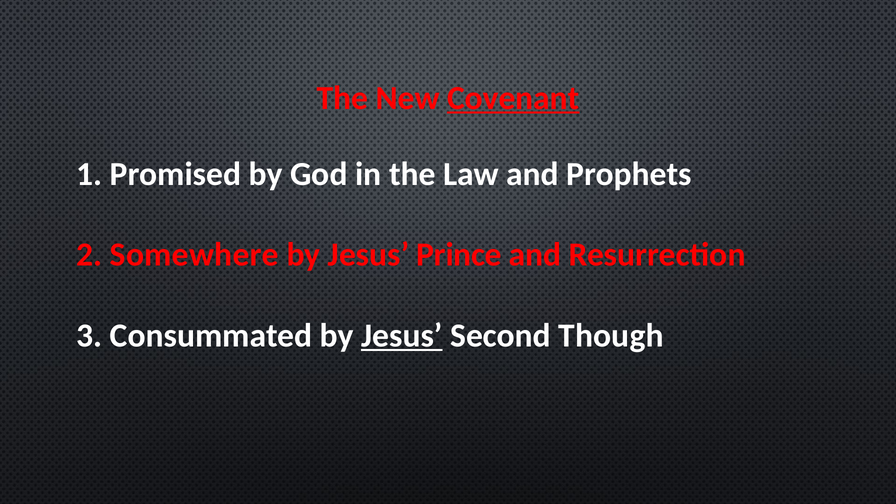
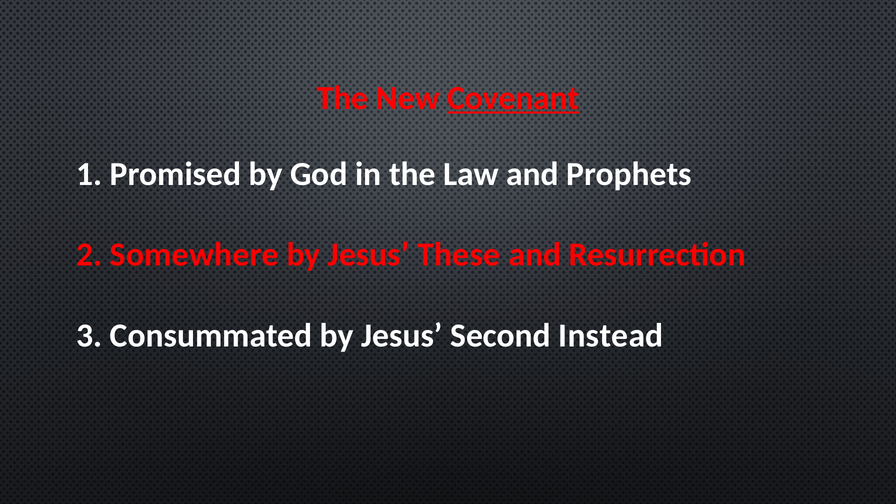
Prince: Prince -> These (459, 255)
Jesus underline: present -> none (402, 335)
Though: Though -> Instead (611, 335)
